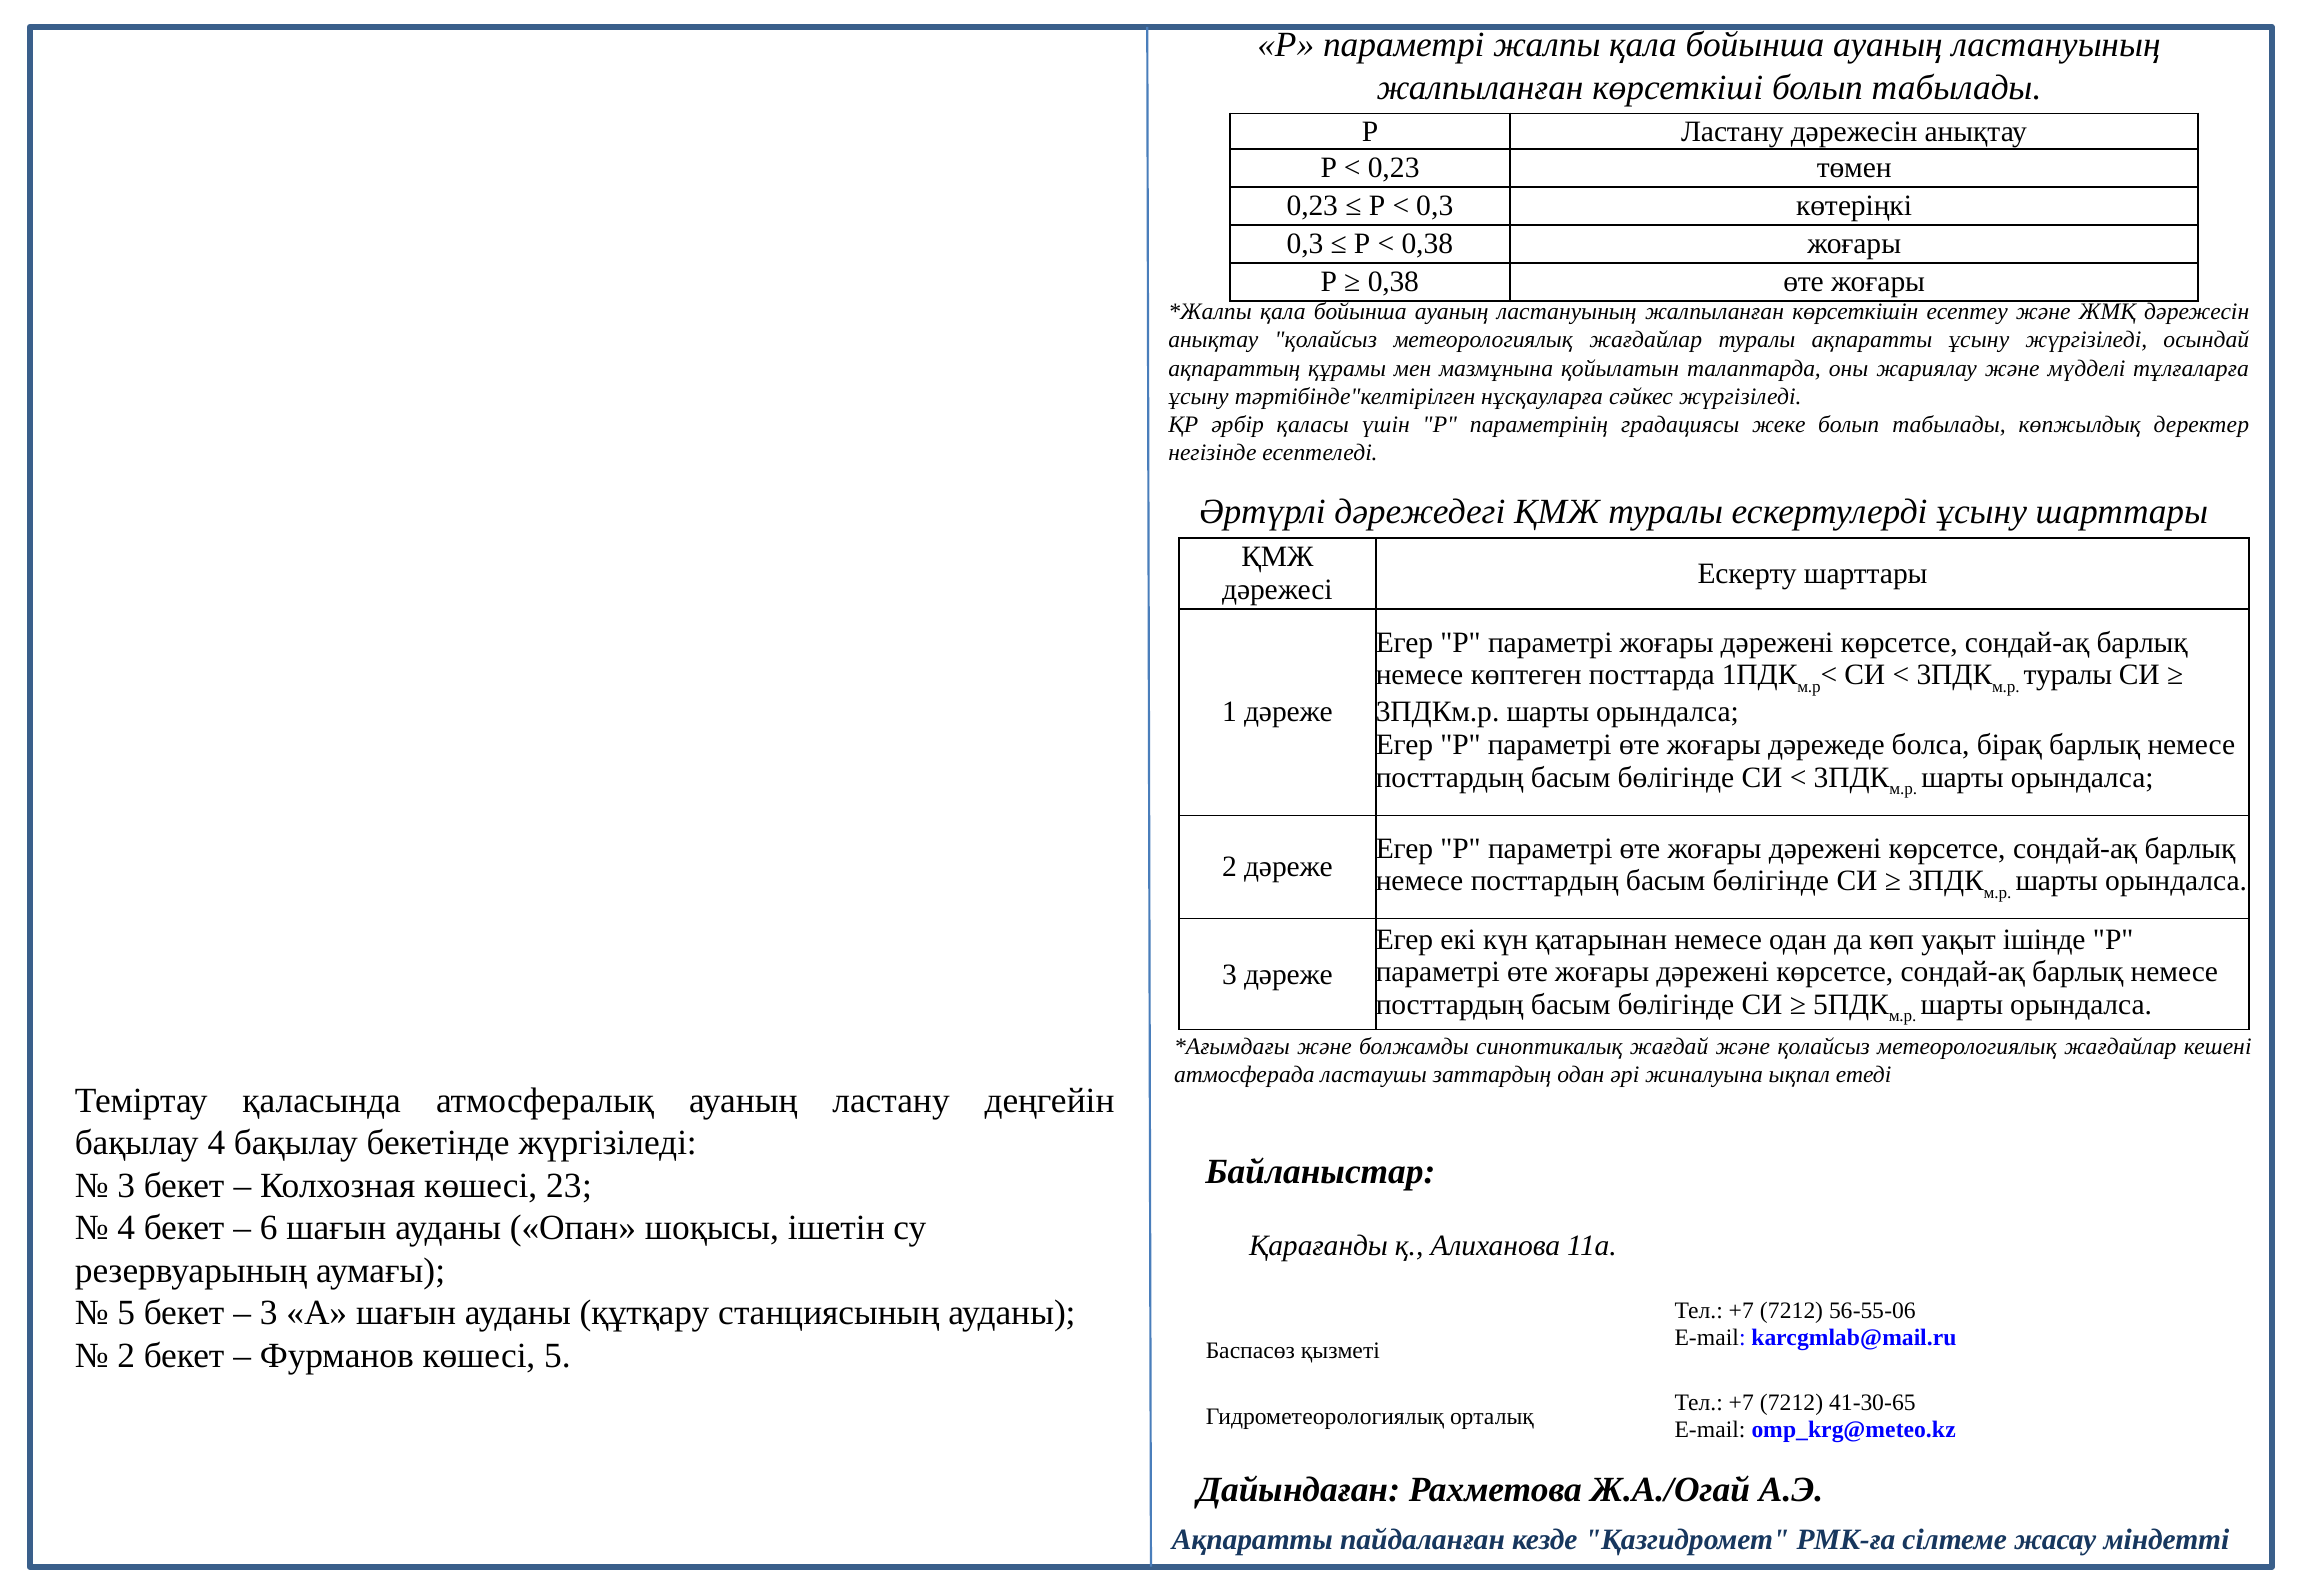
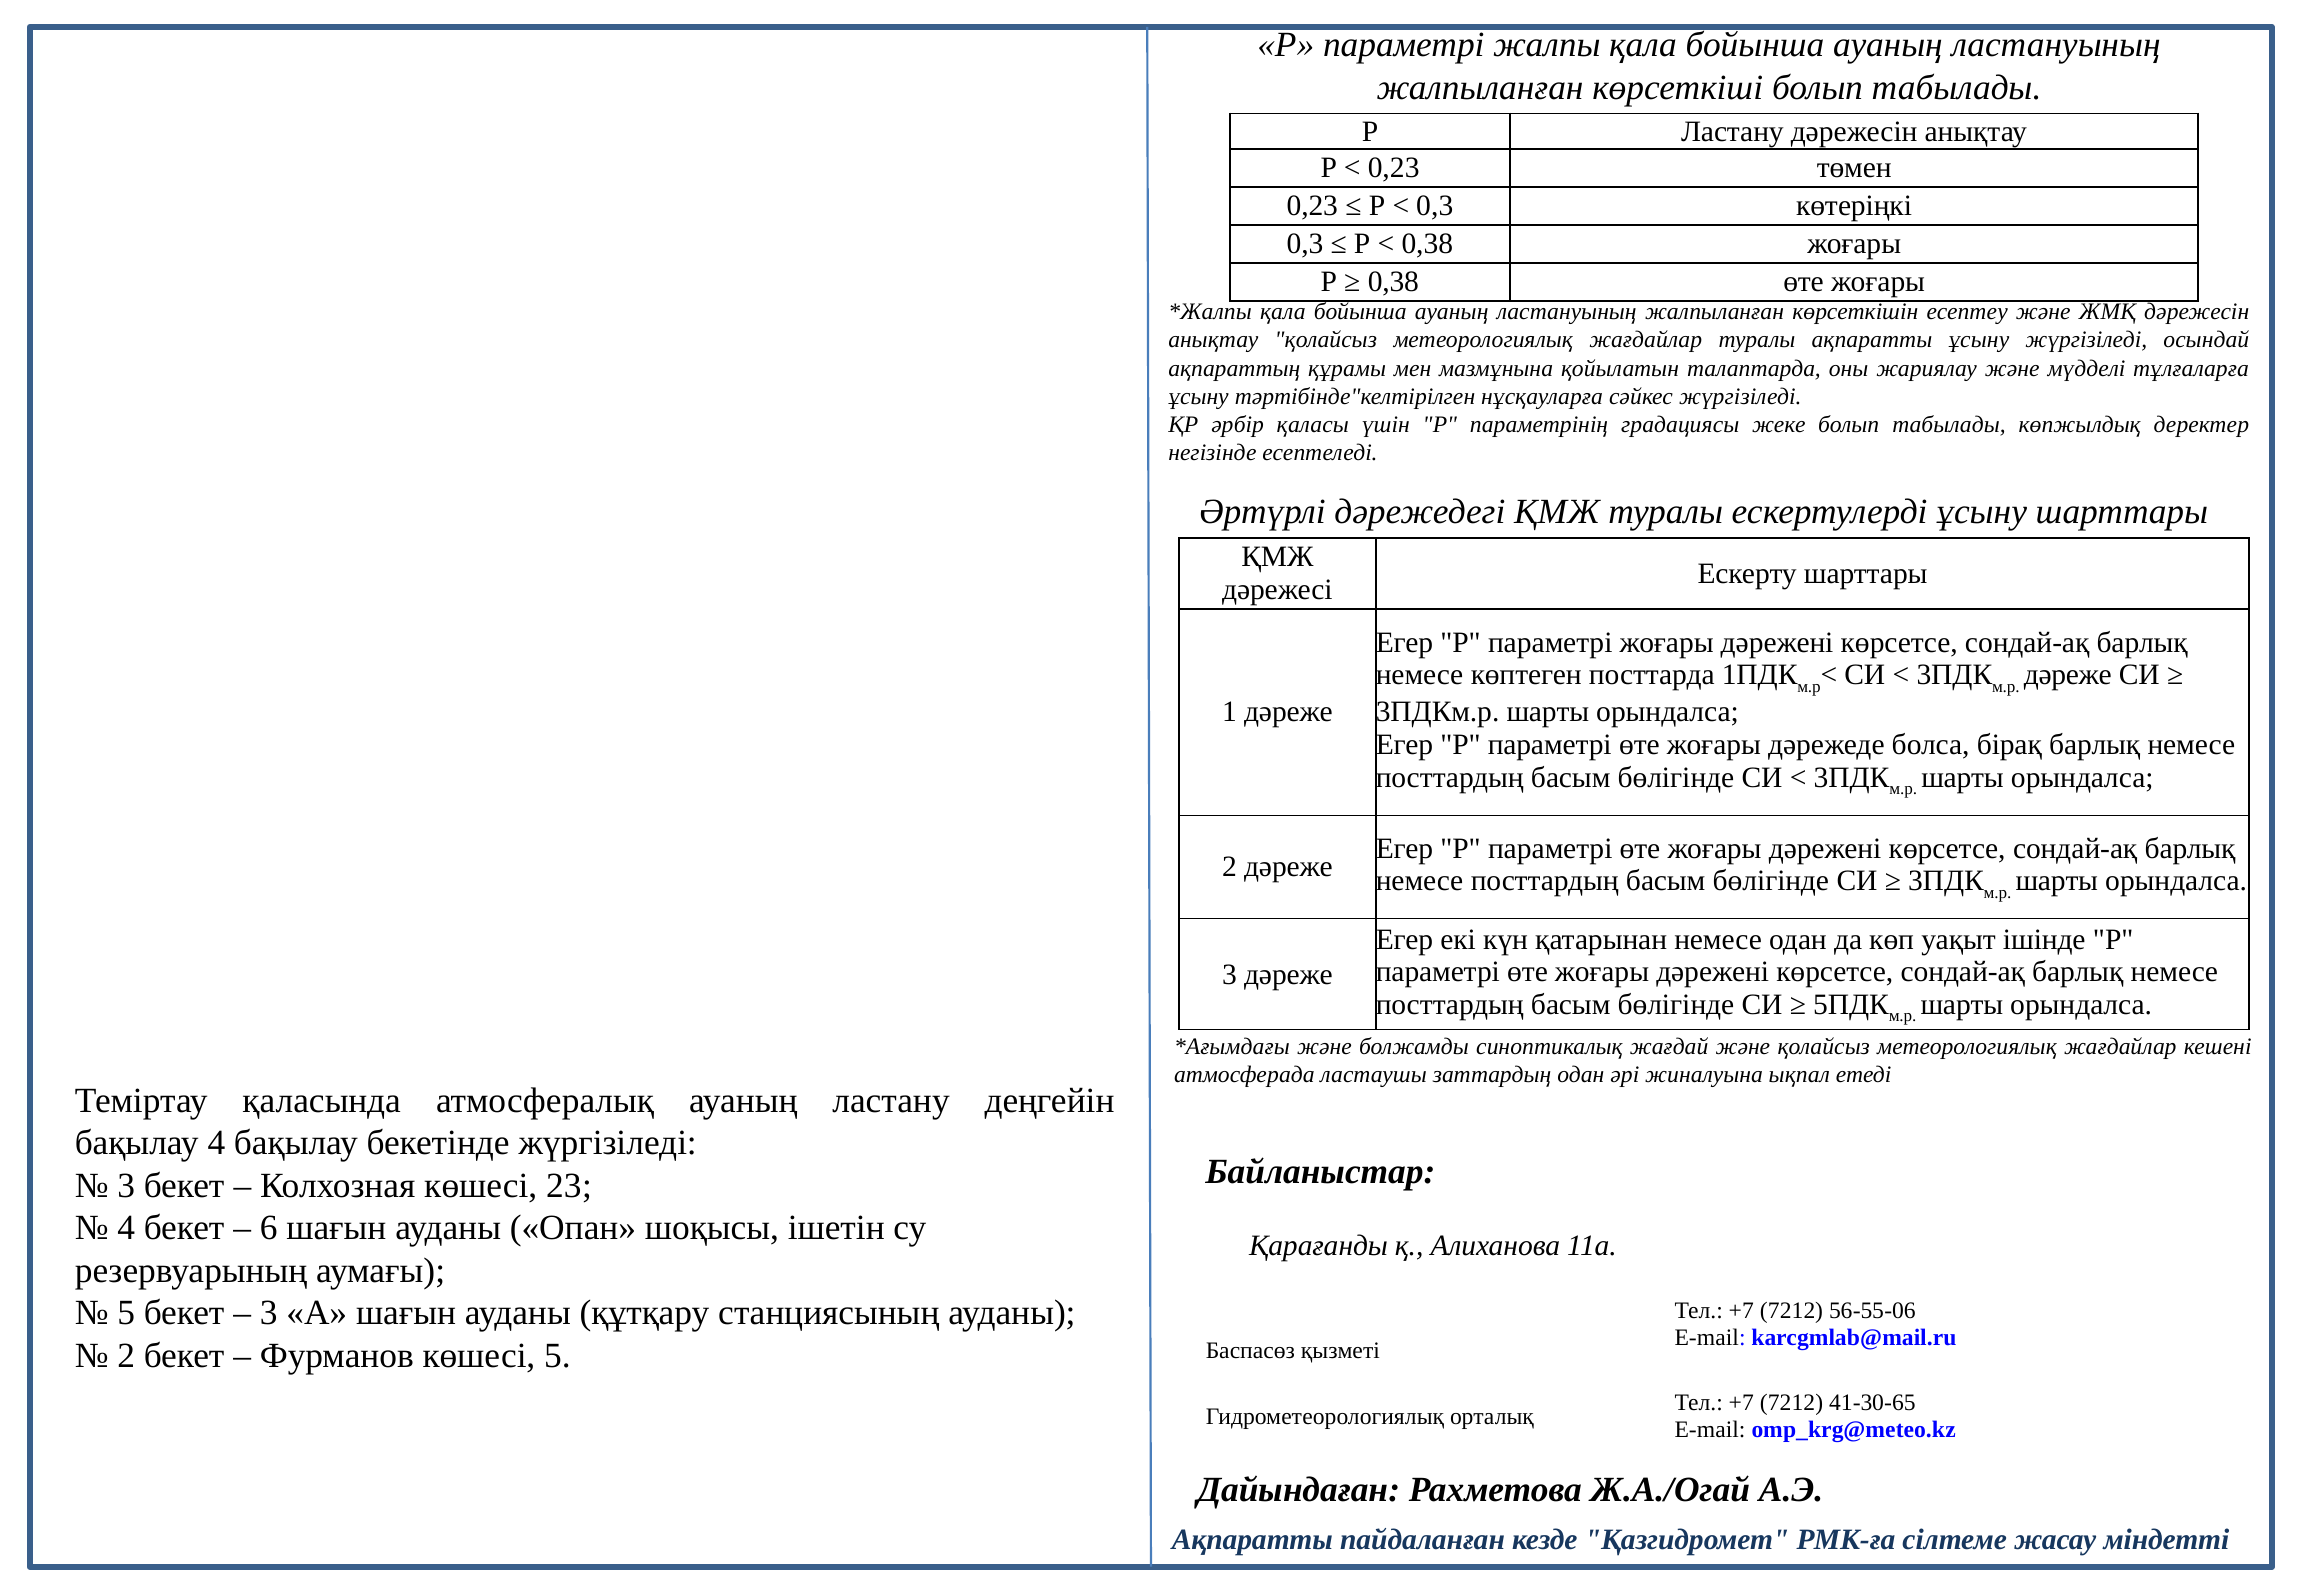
туралы: туралы -> дәреже (2068, 675)
